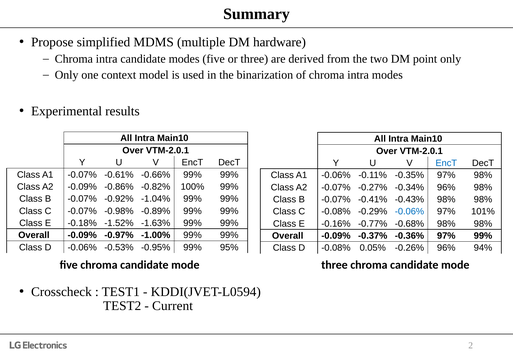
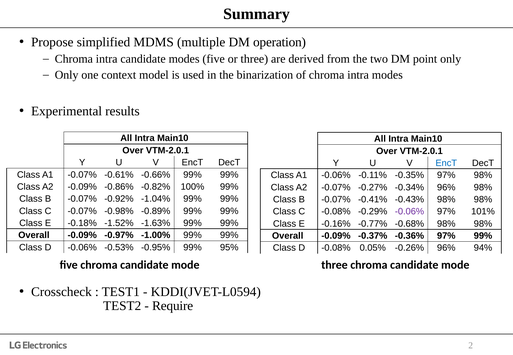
hardware: hardware -> operation (280, 42)
-0.06% colour: blue -> purple (409, 212)
Current: Current -> Require (173, 306)
